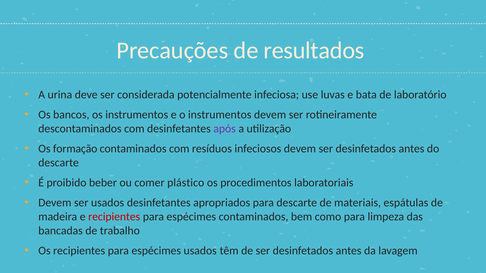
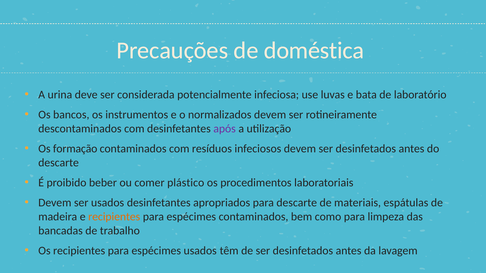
resultados: resultados -> doméstica (314, 51)
o instrumentos: instrumentos -> normalizados (220, 115)
recipientes colour: red -> orange (114, 217)
